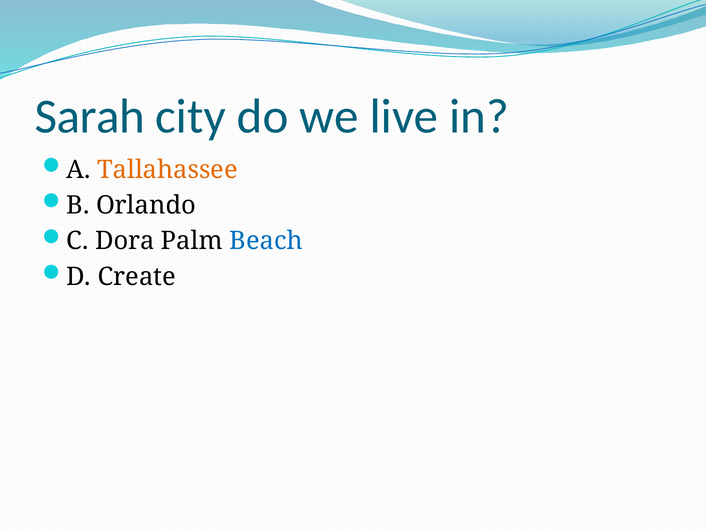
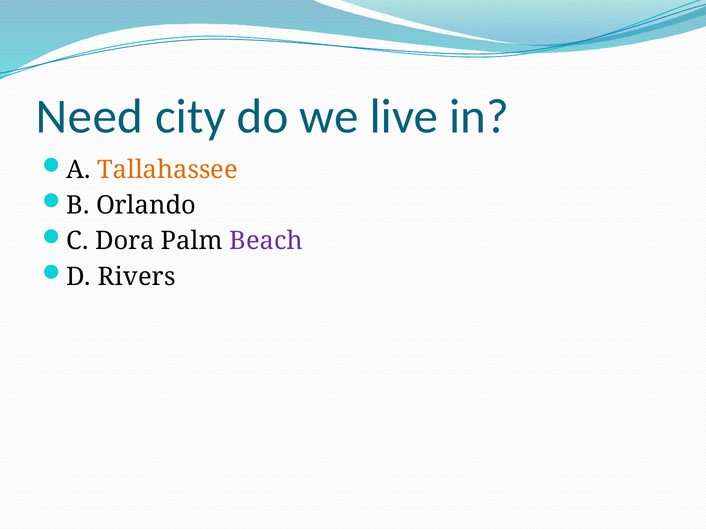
Sarah: Sarah -> Need (89, 117)
Beach colour: blue -> purple (266, 241)
Create: Create -> Rivers (137, 277)
